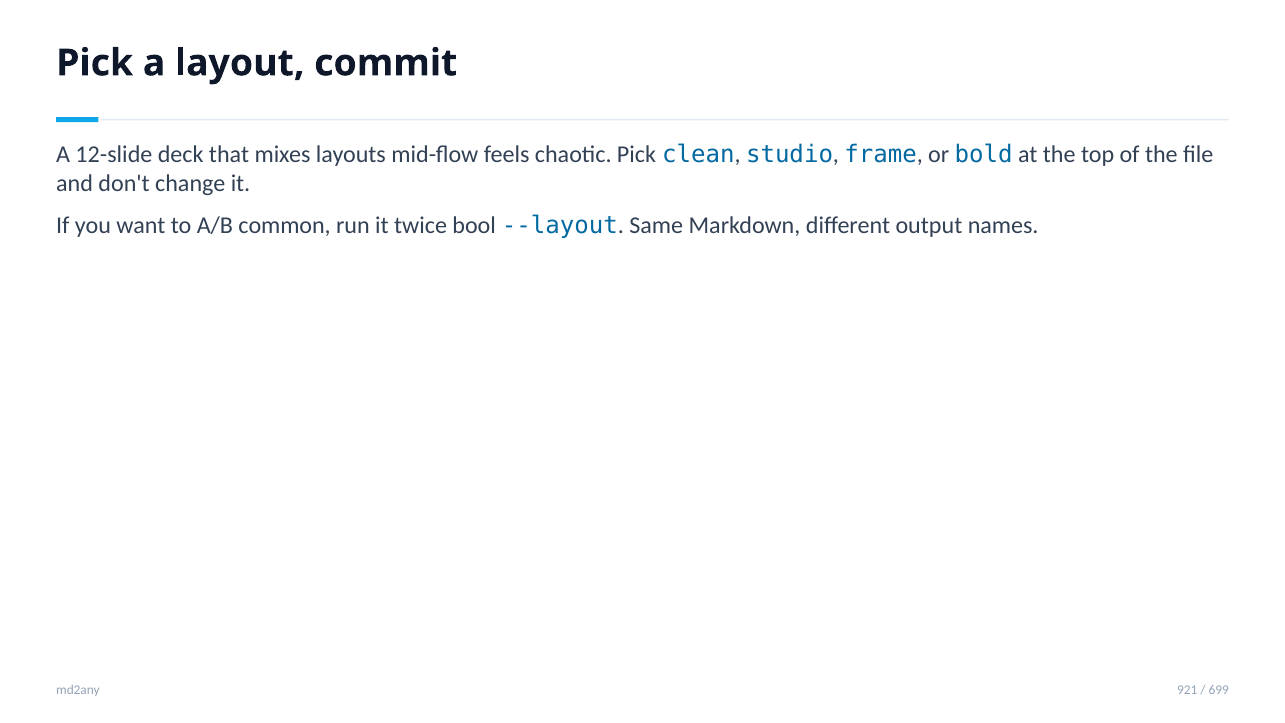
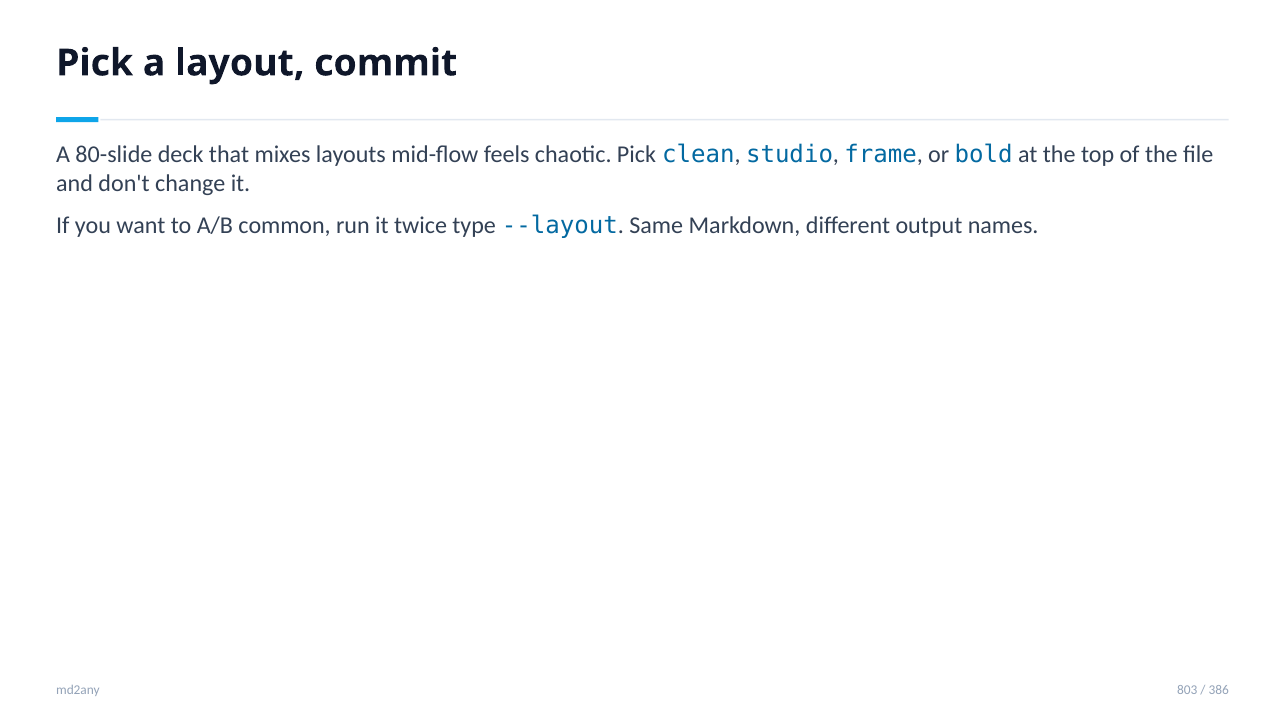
12-slide: 12-slide -> 80-slide (114, 154)
bool: bool -> type (474, 226)
921: 921 -> 803 (1187, 690)
699: 699 -> 386 (1219, 690)
